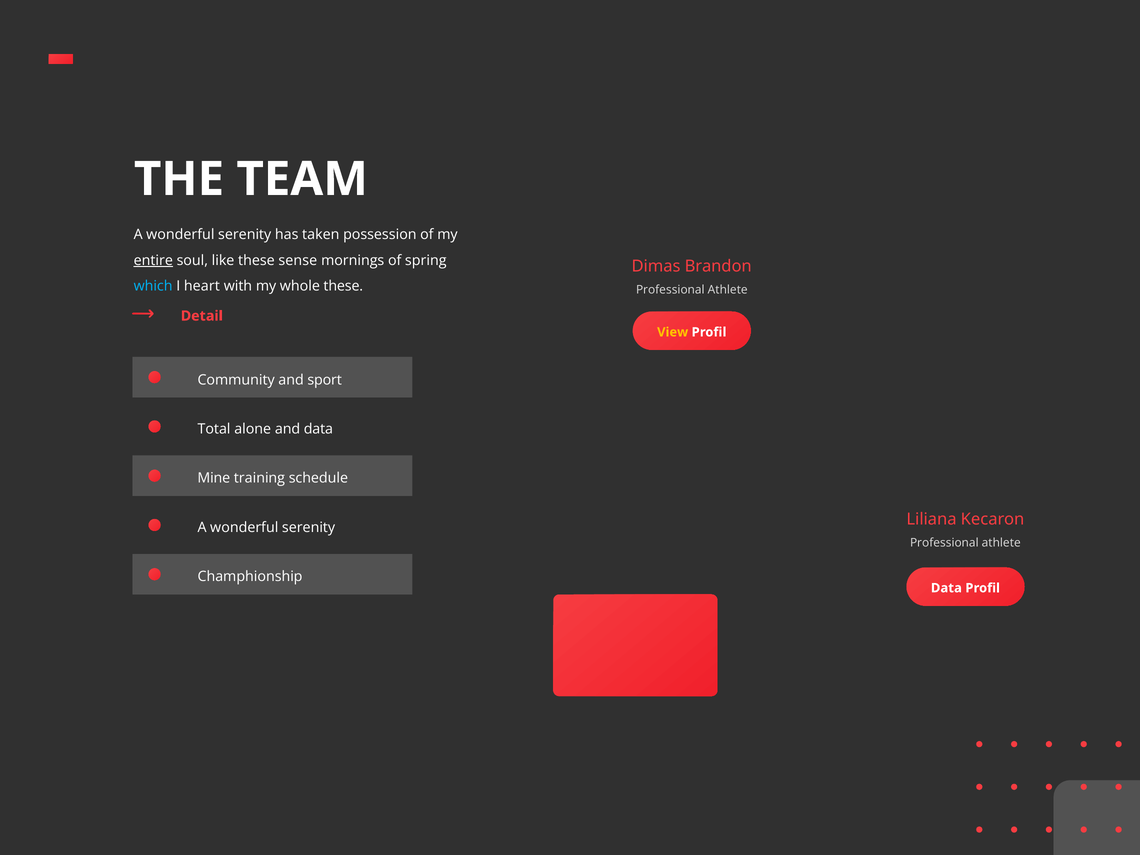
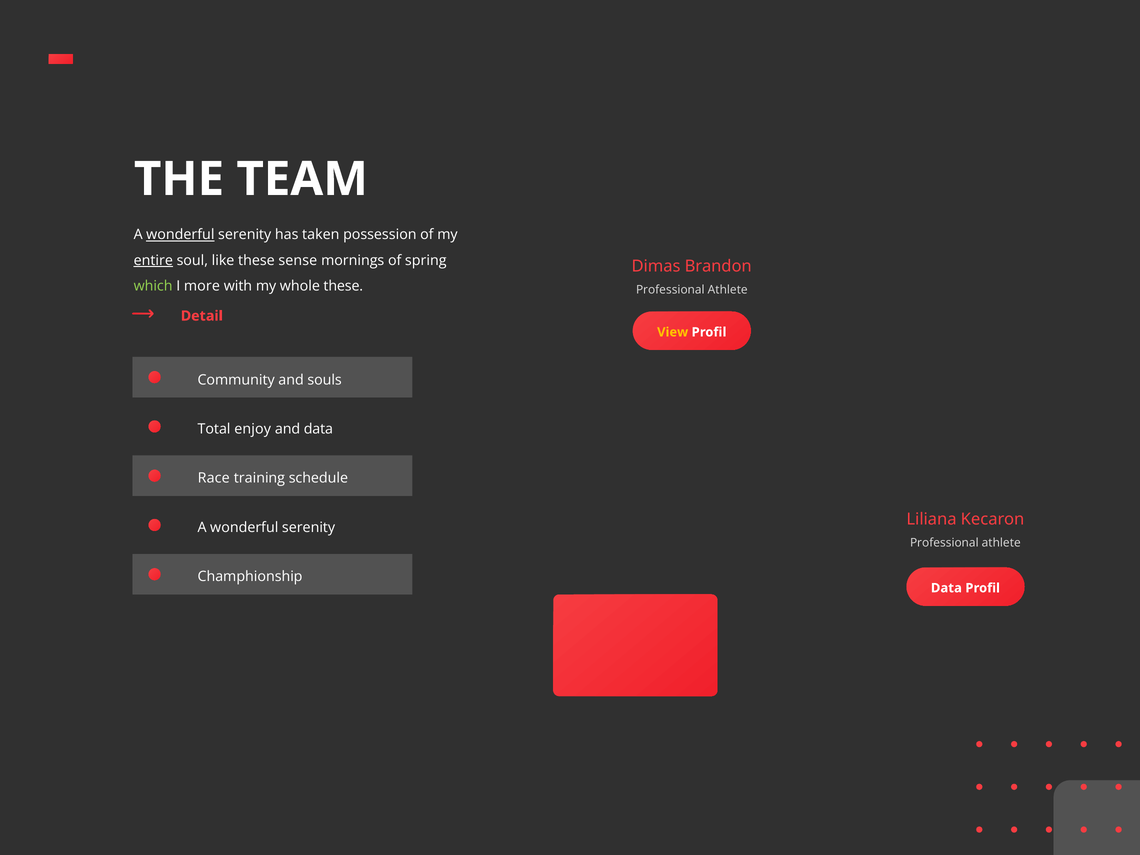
wonderful underline: none -> present (180, 235)
which colour: light blue -> light green (153, 286)
heart: heart -> more (202, 286)
sport: sport -> souls (325, 380)
alone: alone -> enjoy (253, 429)
Mine: Mine -> Race (214, 478)
